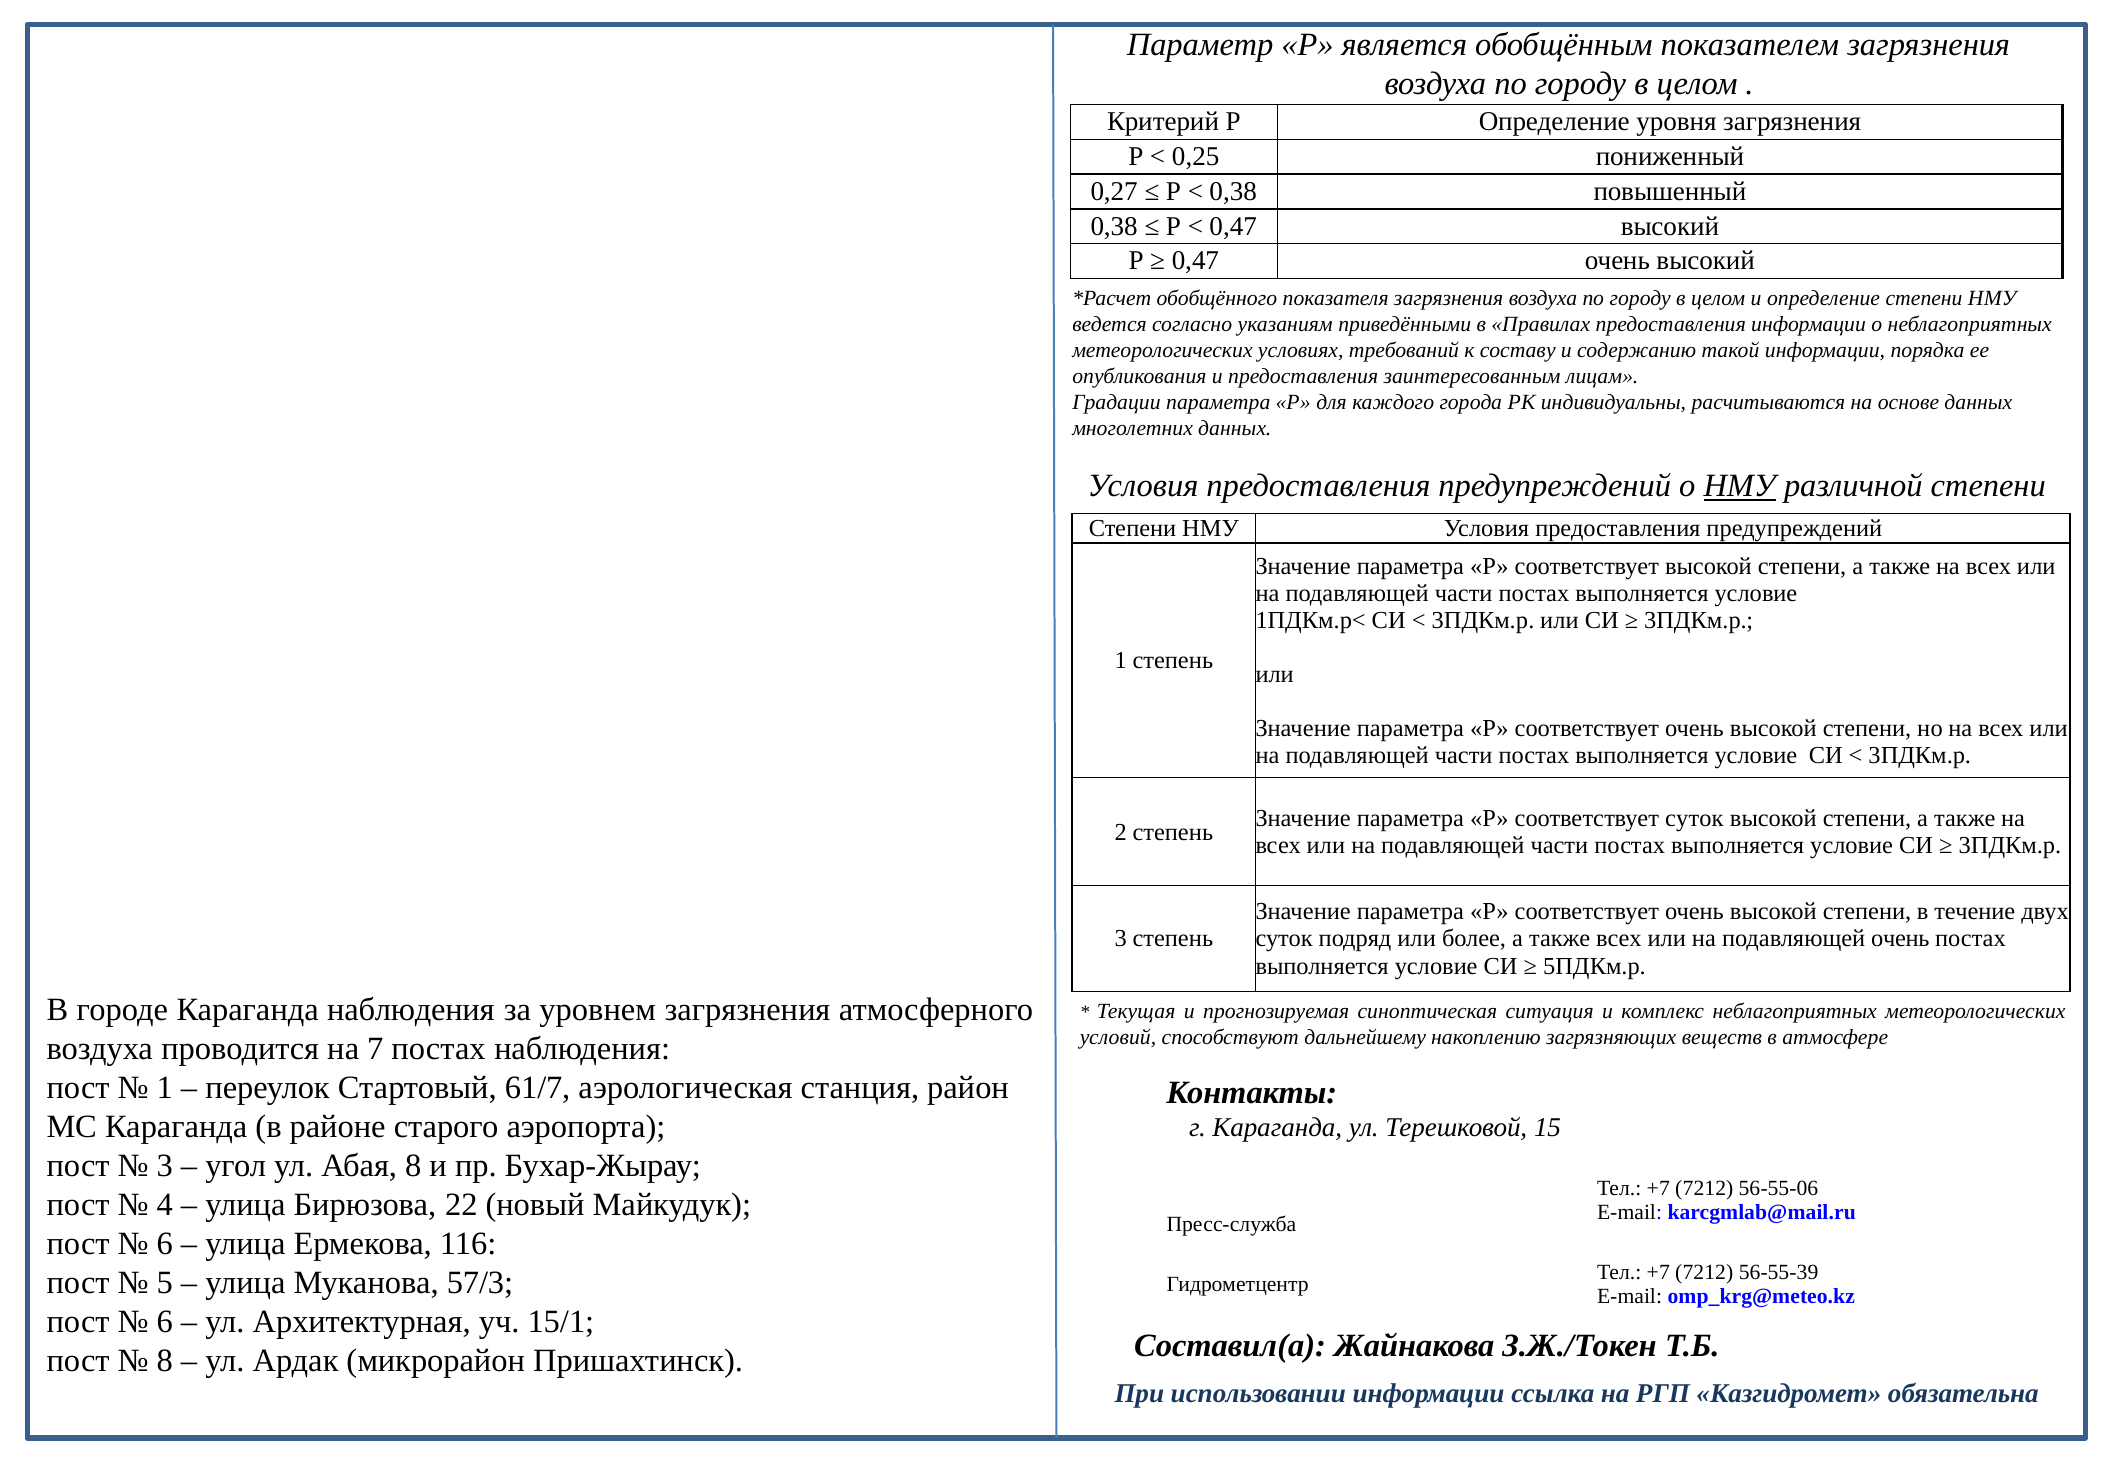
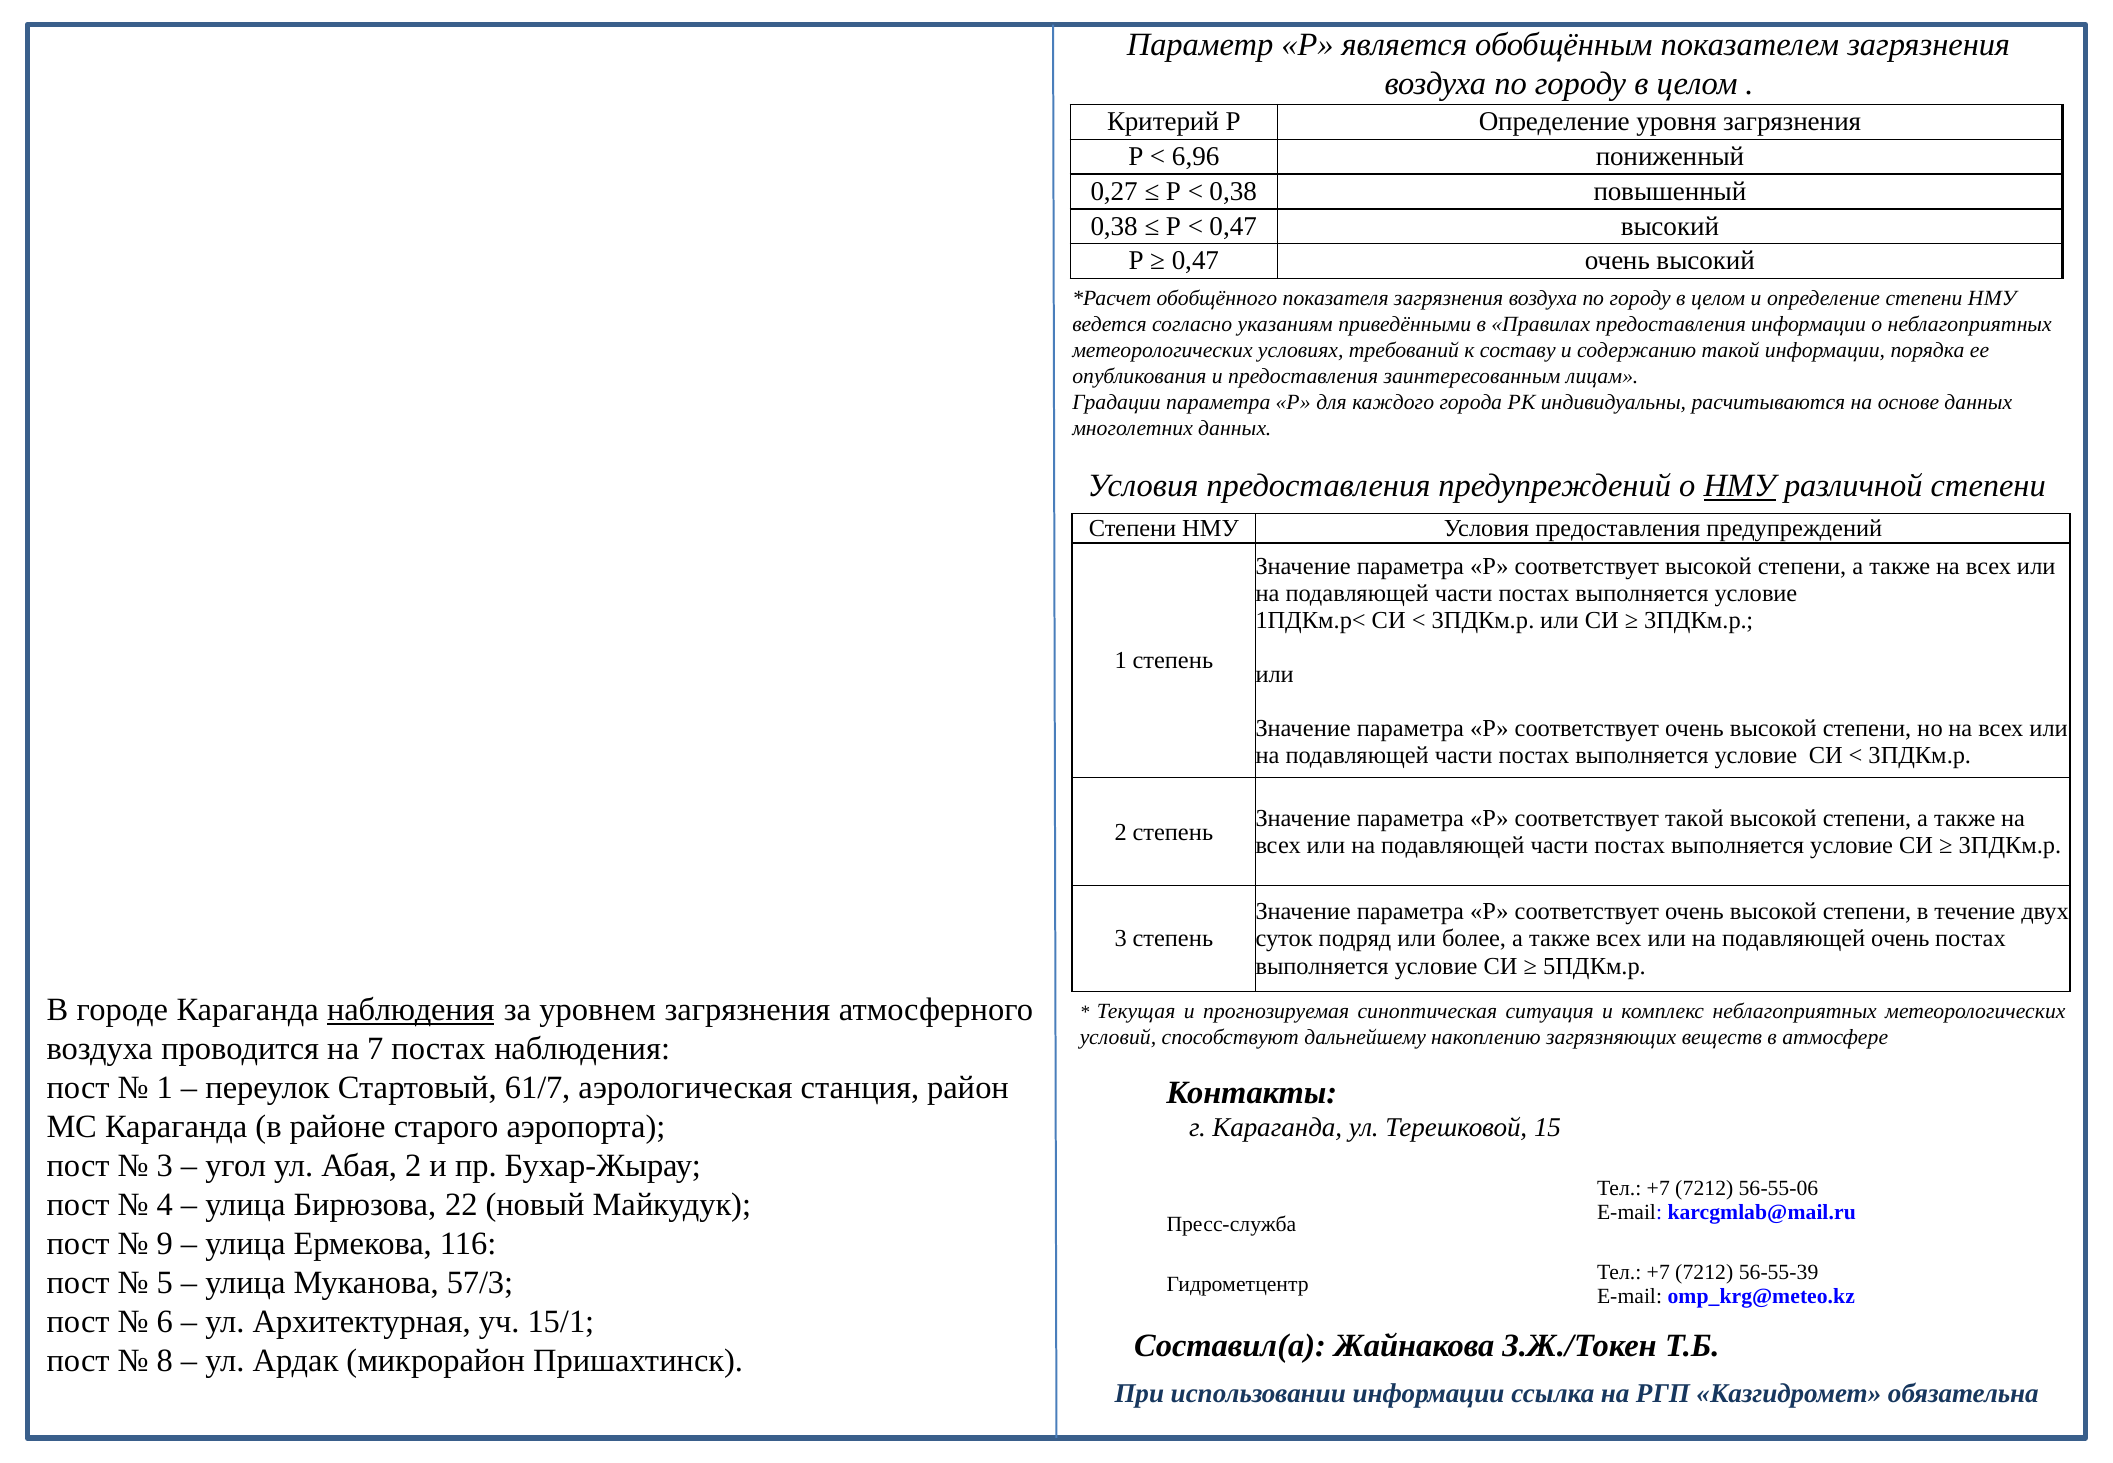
0,25: 0,25 -> 6,96 (1196, 156)
соответствует суток: суток -> такой (1694, 818)
наблюдения underline: none -> present (411, 1010)
Абая 8: 8 -> 2 (413, 1166)
6: 6 -> 9 (165, 1244)
